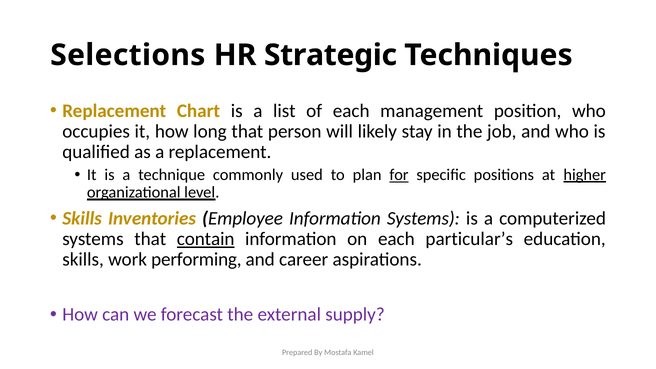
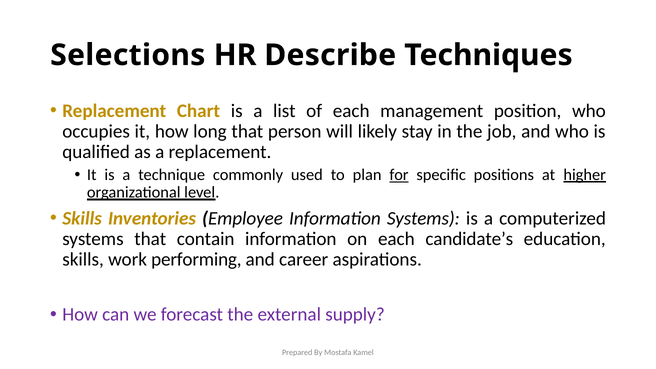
Strategic: Strategic -> Describe (330, 55)
contain underline: present -> none (206, 239)
particular’s: particular’s -> candidate’s (469, 239)
